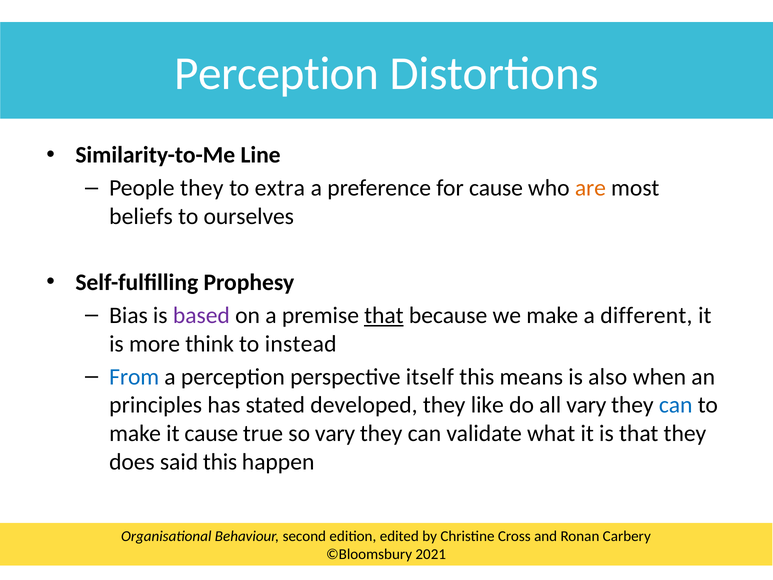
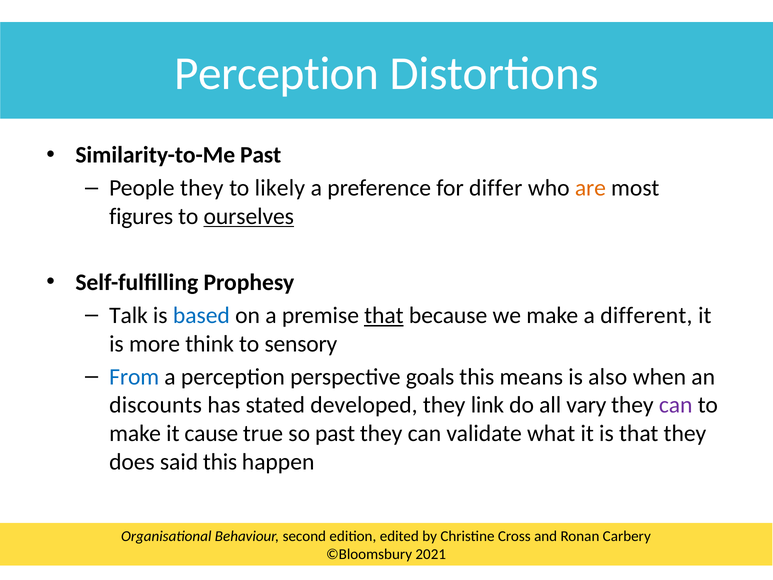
Similarity-to-Me Line: Line -> Past (261, 155)
extra: extra -> likely (280, 188)
for cause: cause -> differ (496, 188)
beliefs: beliefs -> figures (141, 216)
ourselves underline: none -> present (249, 216)
Bias: Bias -> Talk (128, 315)
based colour: purple -> blue (201, 315)
instead: instead -> sensory (301, 344)
itself: itself -> goals (430, 377)
principles: principles -> discounts (156, 405)
like: like -> link (487, 405)
can colour: blue -> purple (676, 405)
so vary: vary -> past (335, 433)
